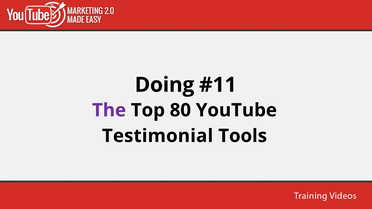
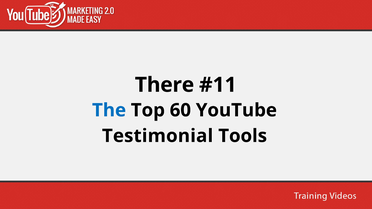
Doing: Doing -> There (165, 85)
The colour: purple -> blue (109, 110)
80: 80 -> 60 (180, 110)
